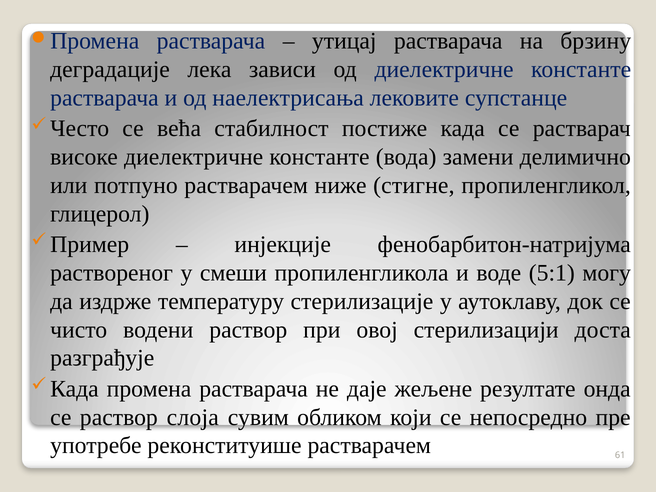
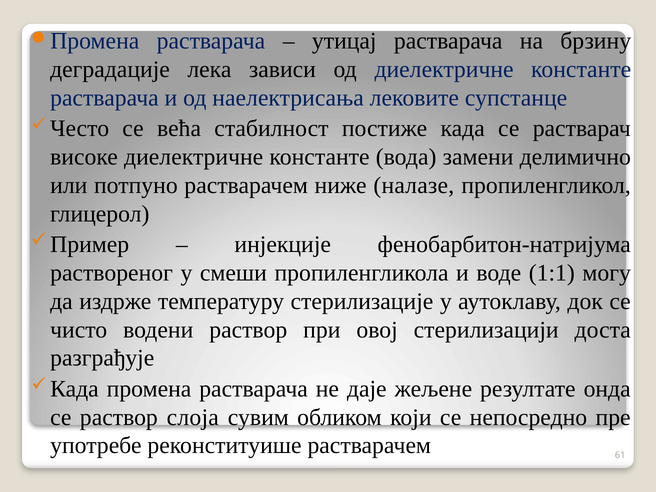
стигне: стигне -> налазе (414, 185)
5:1: 5:1 -> 1:1 (552, 273)
